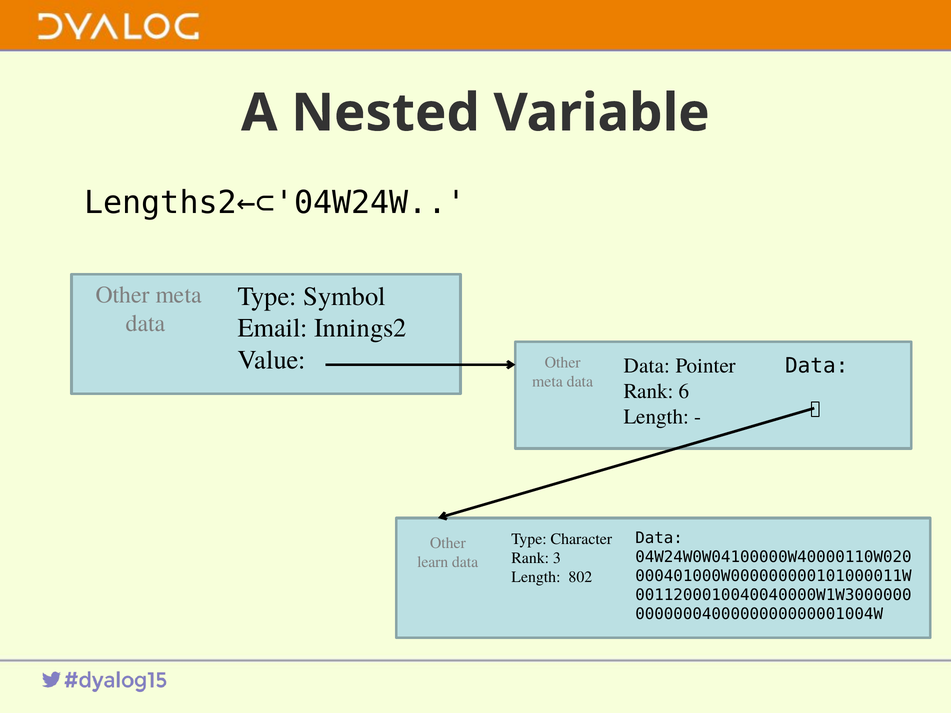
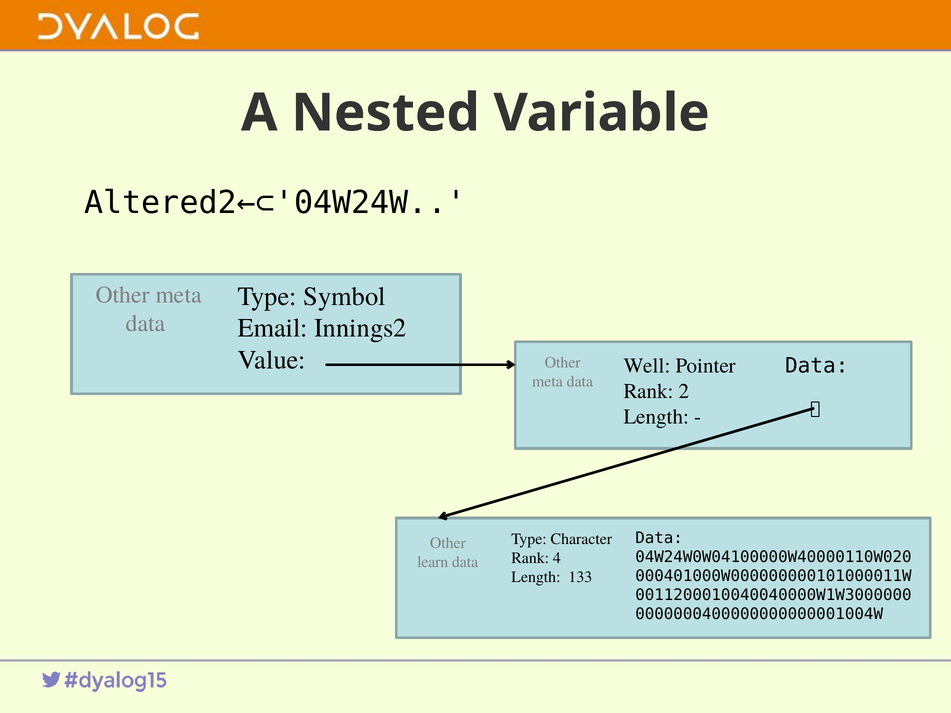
Lengths2←⊂'04W24W: Lengths2←⊂'04W24W -> Altered2←⊂'04W24W (275, 203)
Data: Data -> Well (647, 366)
6: 6 -> 2 (684, 391)
3: 3 -> 4 (557, 558)
802: 802 -> 133 (580, 577)
